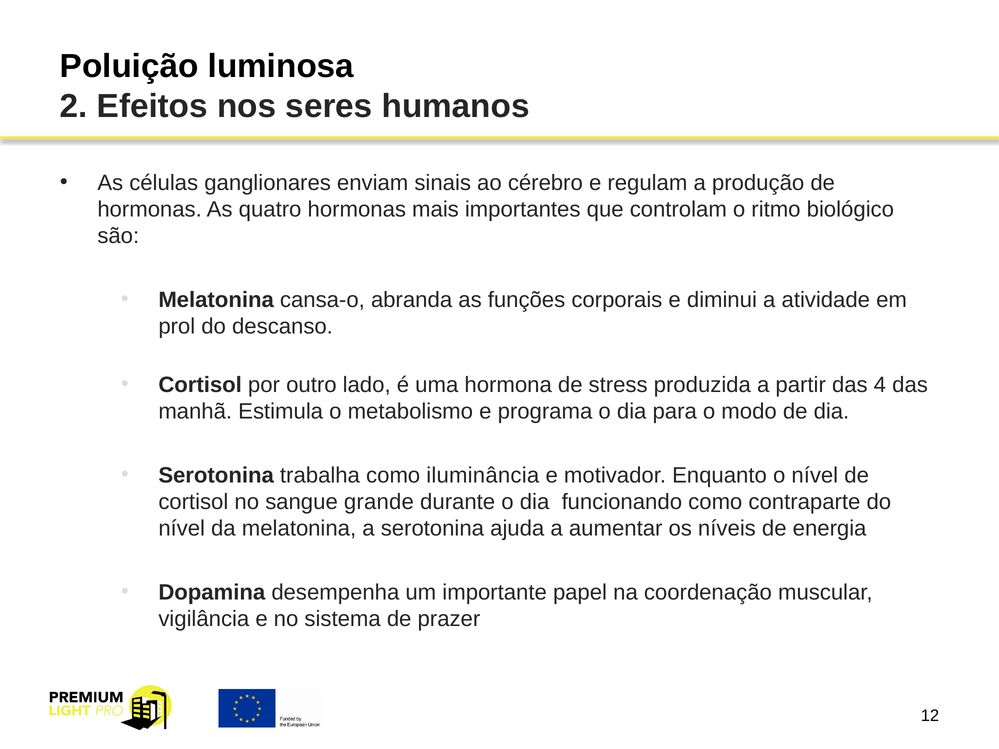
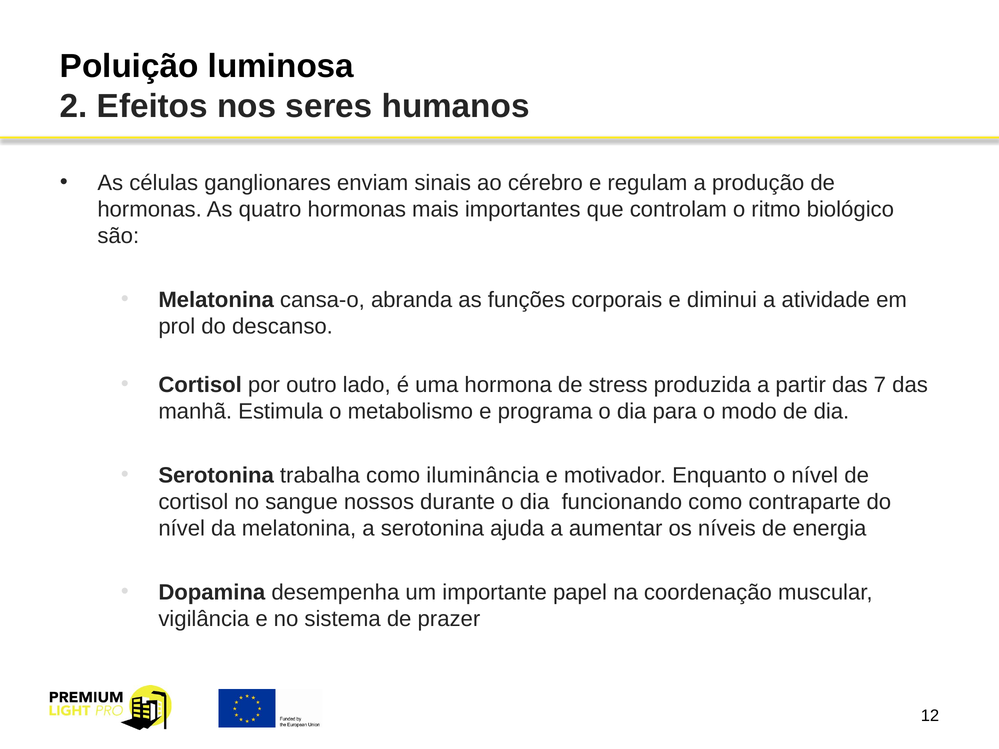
4: 4 -> 7 (880, 385)
grande: grande -> nossos (379, 502)
